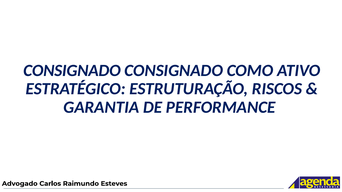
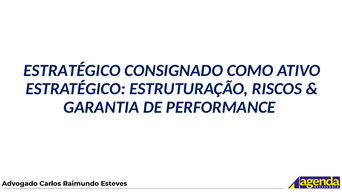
CONSIGNADO: CONSIGNADO -> ESTRATÉGICO (72, 71)
